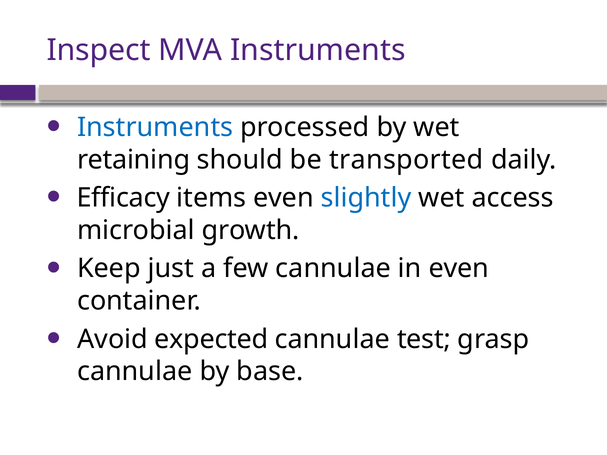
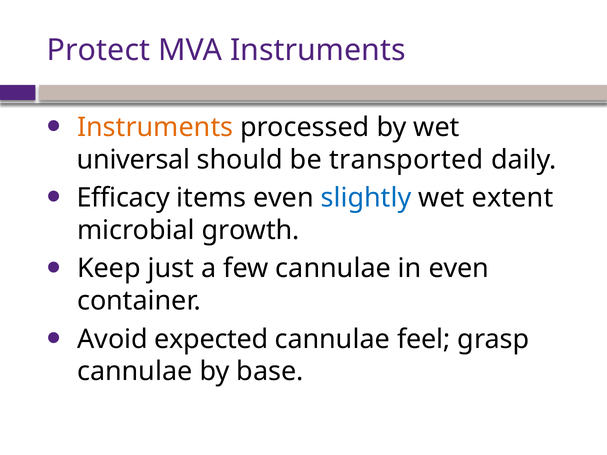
Inspect: Inspect -> Protect (99, 50)
Instruments colour: blue -> orange (155, 127)
retaining: retaining -> universal (134, 160)
access: access -> extent (513, 198)
test: test -> feel (424, 339)
